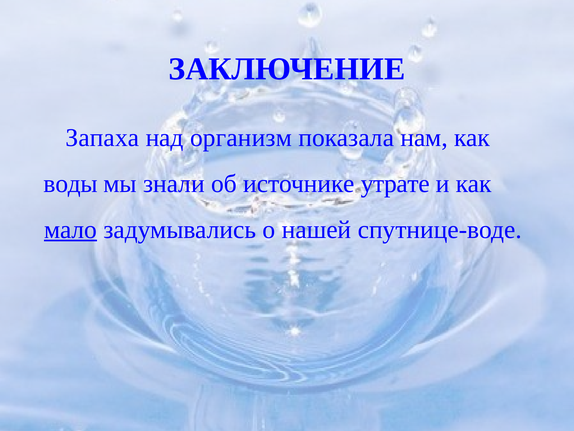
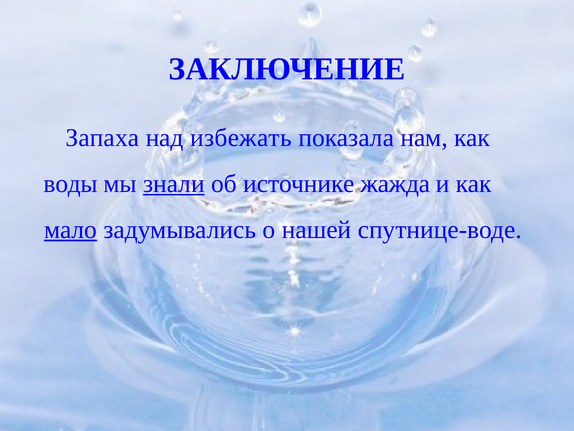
организм: организм -> избежать (241, 137)
знали underline: none -> present (174, 183)
утрате: утрате -> жажда (395, 183)
